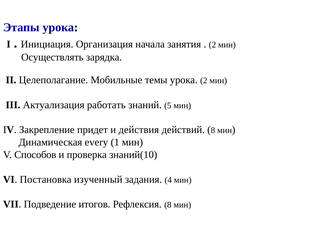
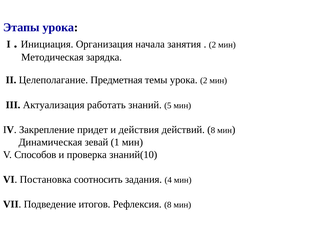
Осуществлять: Осуществлять -> Методическая (52, 57)
Мобильные: Мобильные -> Предметная (116, 80)
every: every -> зевай (96, 142)
изученный: изученный -> соотносить (98, 179)
